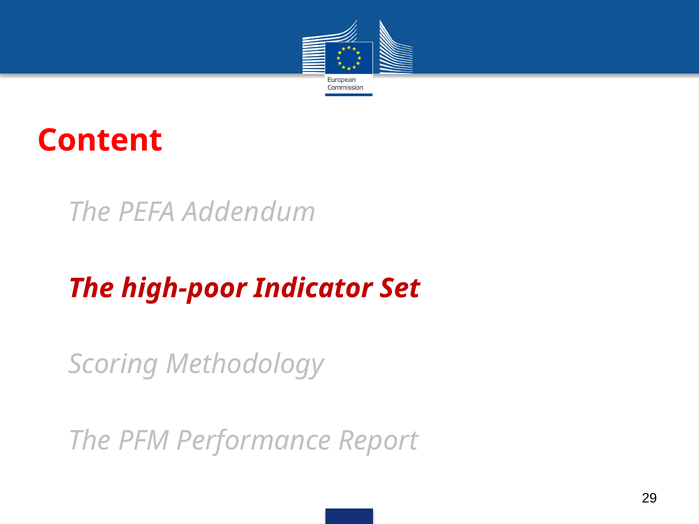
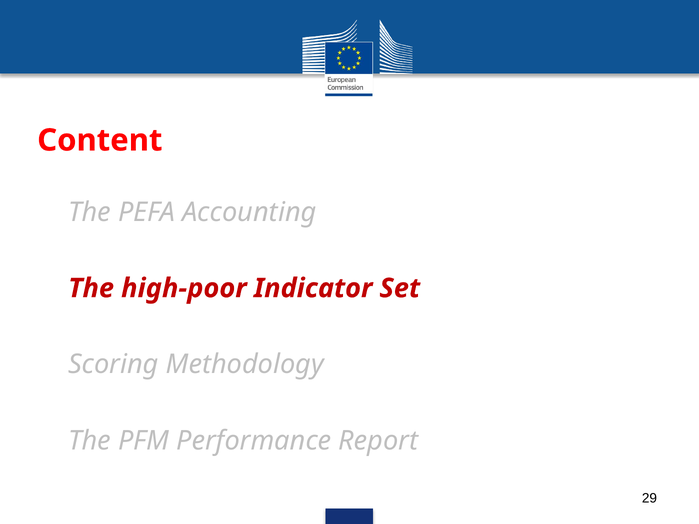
Addendum: Addendum -> Accounting (249, 212)
